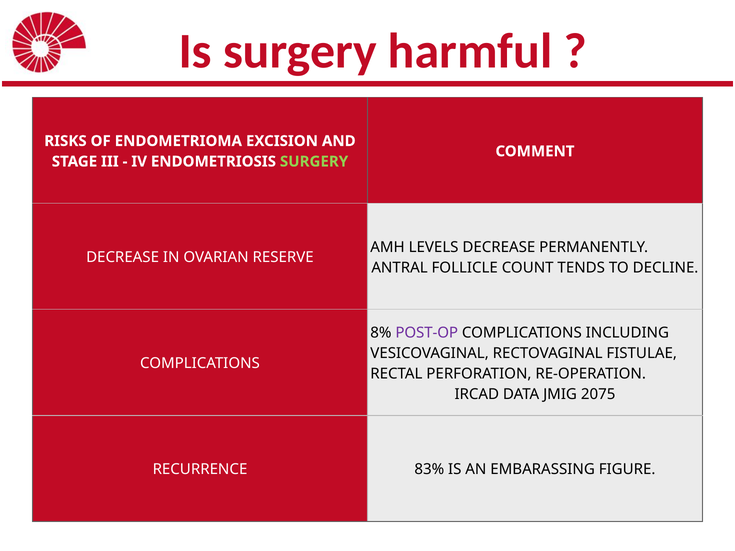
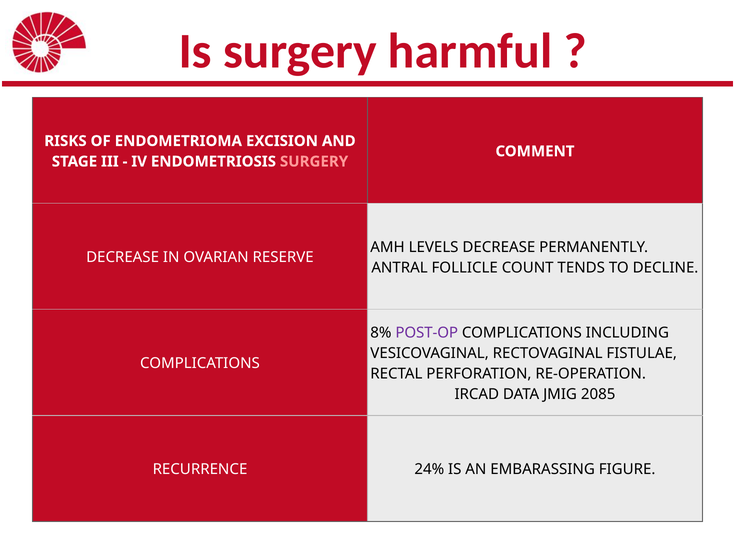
SURGERY colour: light green -> pink (314, 162)
2075: 2075 -> 2085 (598, 394)
83%: 83% -> 24% (429, 470)
